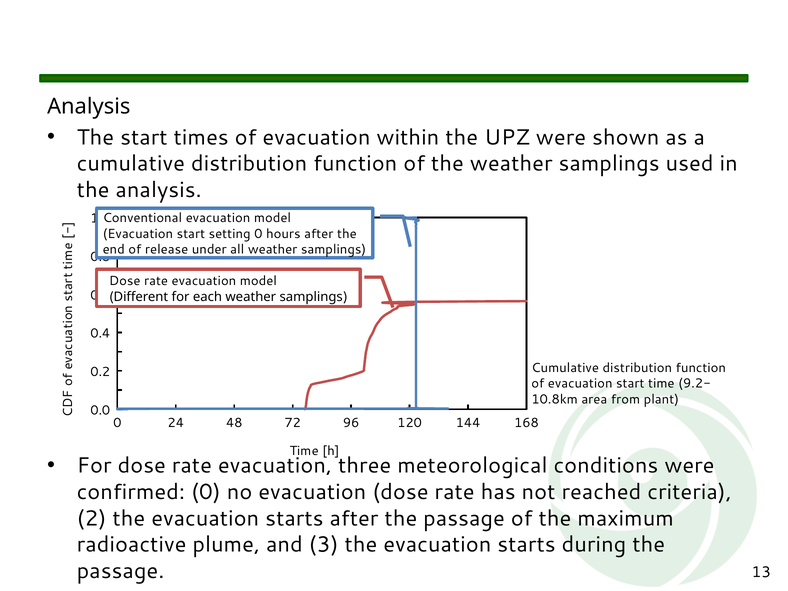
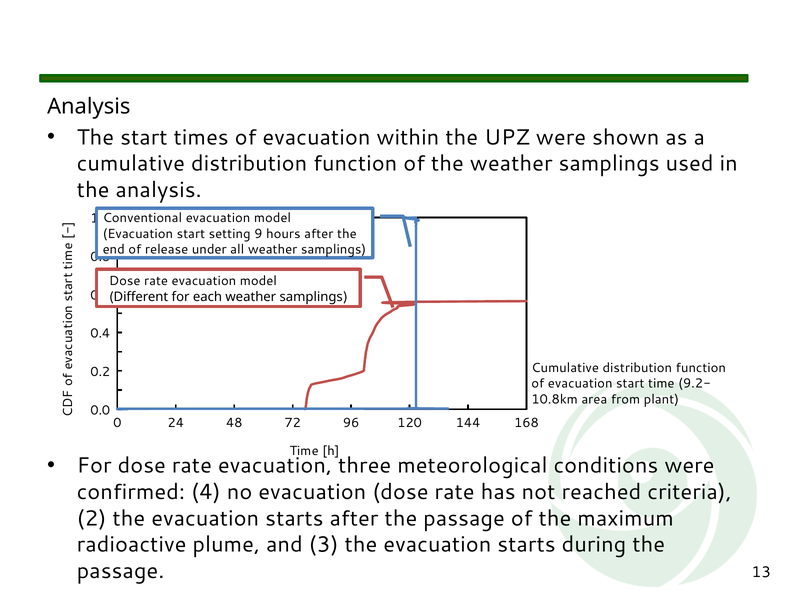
setting 0: 0 -> 9 (258, 234)
confirmed 0: 0 -> 4 (206, 492)
